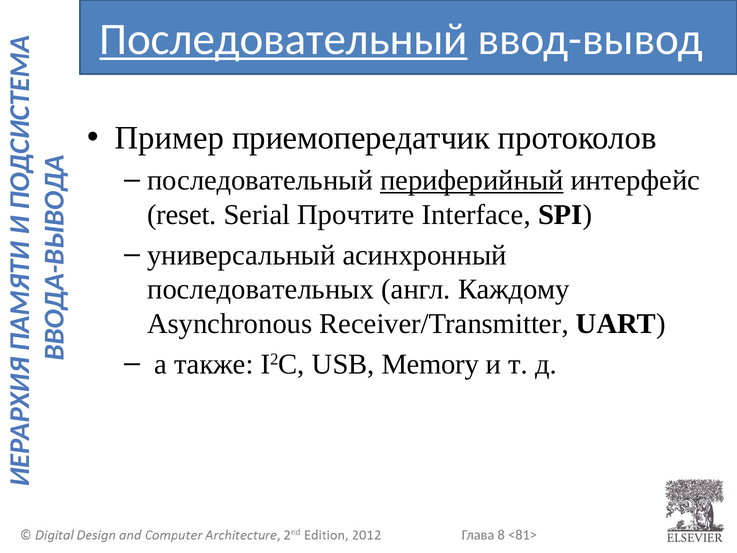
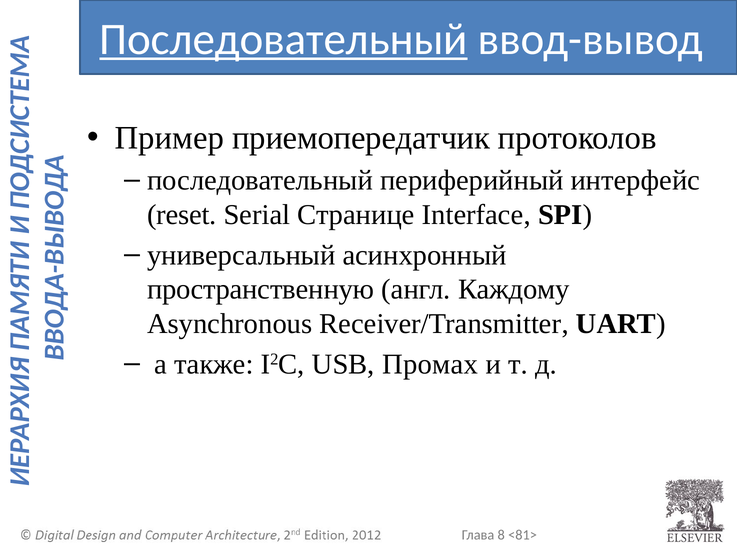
периферийный underline: present -> none (472, 180)
Прочтите: Прочтите -> Странице (356, 215)
последовательных: последовательных -> пространственную (261, 289)
Memory: Memory -> Промах (430, 364)
